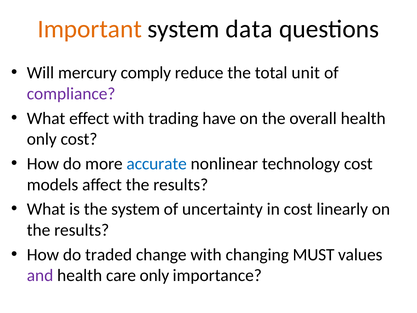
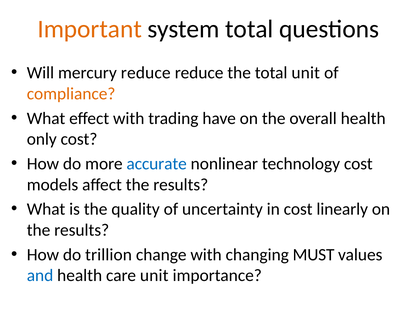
system data: data -> total (249, 29)
mercury comply: comply -> reduce (146, 73)
compliance colour: purple -> orange (71, 94)
the system: system -> quality (136, 209)
traded: traded -> trillion (109, 254)
and colour: purple -> blue (40, 275)
care only: only -> unit (154, 275)
